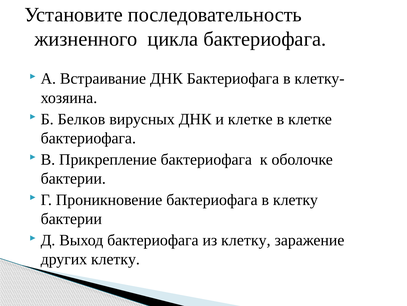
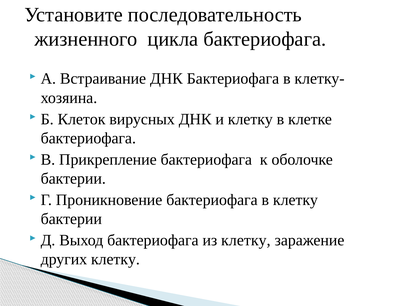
Белков: Белков -> Клеток (82, 119)
и клетке: клетке -> клетку (250, 119)
